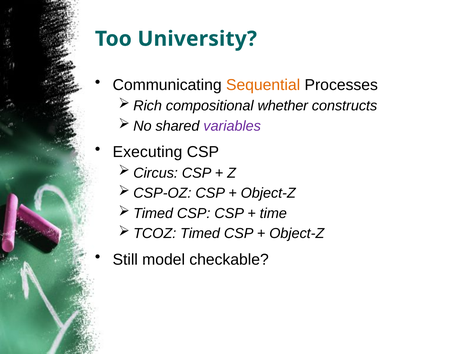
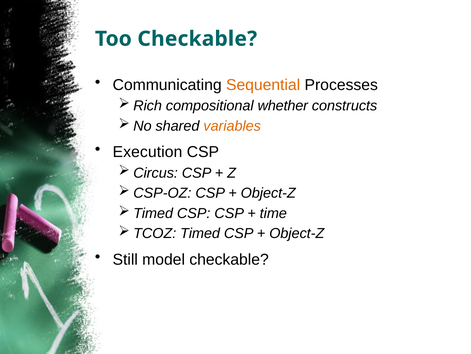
Too University: University -> Checkable (197, 39)
variables colour: purple -> orange (232, 126)
Executing: Executing -> Execution (148, 152)
